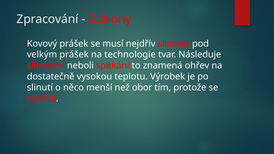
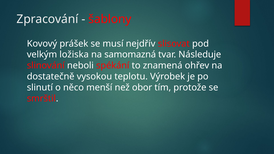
velkým prášek: prášek -> ložiska (74, 55)
technologie: technologie -> samomazná (130, 55)
